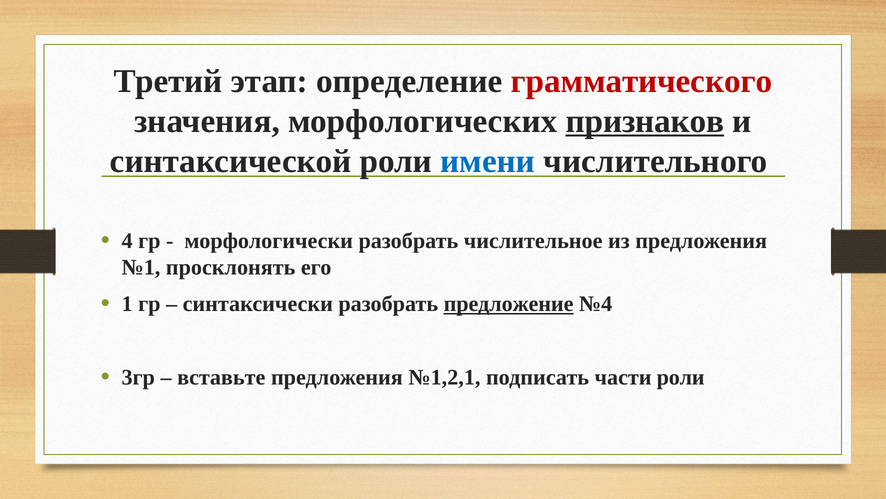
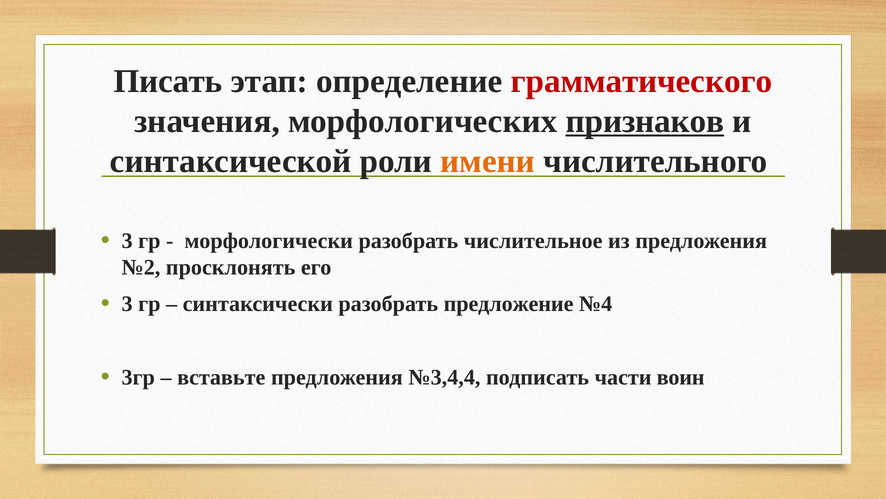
Третий: Третий -> Писать (168, 81)
имени colour: blue -> orange (488, 161)
4: 4 -> 3 (127, 241)
№1: №1 -> №2 (141, 267)
1: 1 -> 3 (127, 304)
предложение underline: present -> none (509, 304)
№1,2,1: №1,2,1 -> №3,4,4 (444, 377)
части роли: роли -> воин (681, 377)
